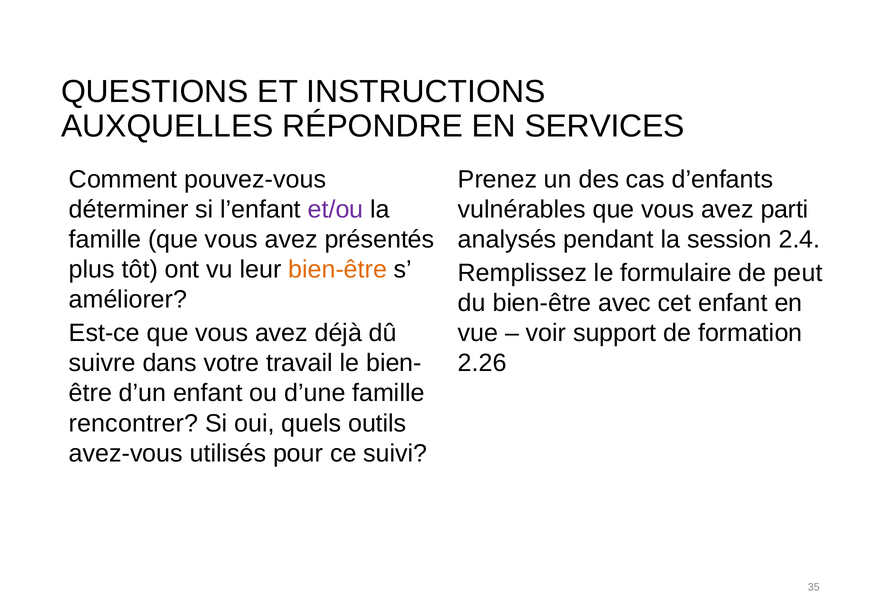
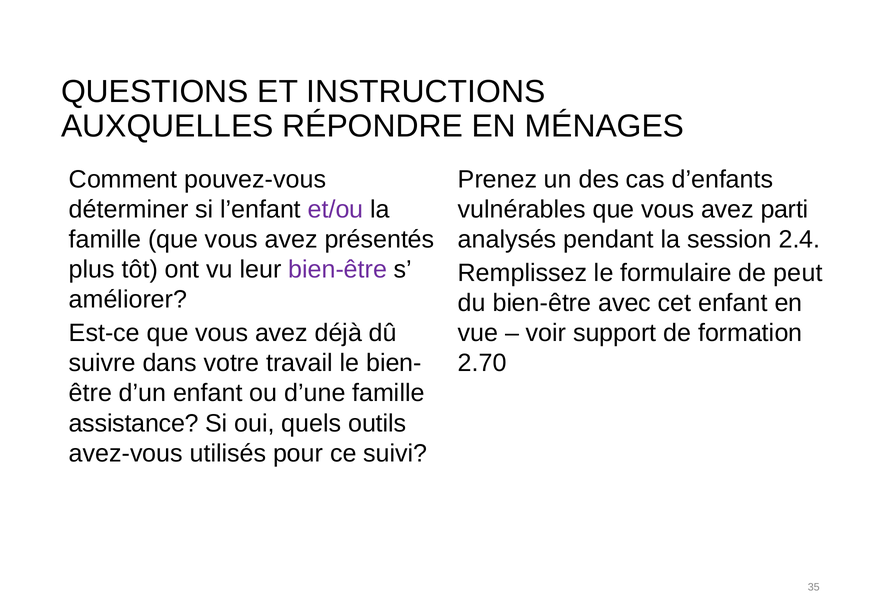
SERVICES: SERVICES -> MÉNAGES (605, 126)
bien-être colour: orange -> purple (338, 270)
2.26: 2.26 -> 2.70 (482, 363)
rencontrer: rencontrer -> assistance (134, 424)
